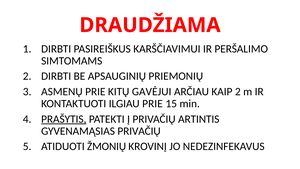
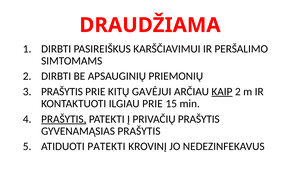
ASMENŲ: ASMENŲ -> PRAŠYTIS (62, 91)
KAIP underline: none -> present (222, 91)
PRIVAČIŲ ARTINTIS: ARTINTIS -> PRAŠYTIS (199, 119)
GYVENAMĄSIAS PRIVAČIŲ: PRIVAČIŲ -> PRAŠYTIS (139, 131)
ATIDUOTI ŽMONIŲ: ŽMONIŲ -> PATEKTI (106, 146)
